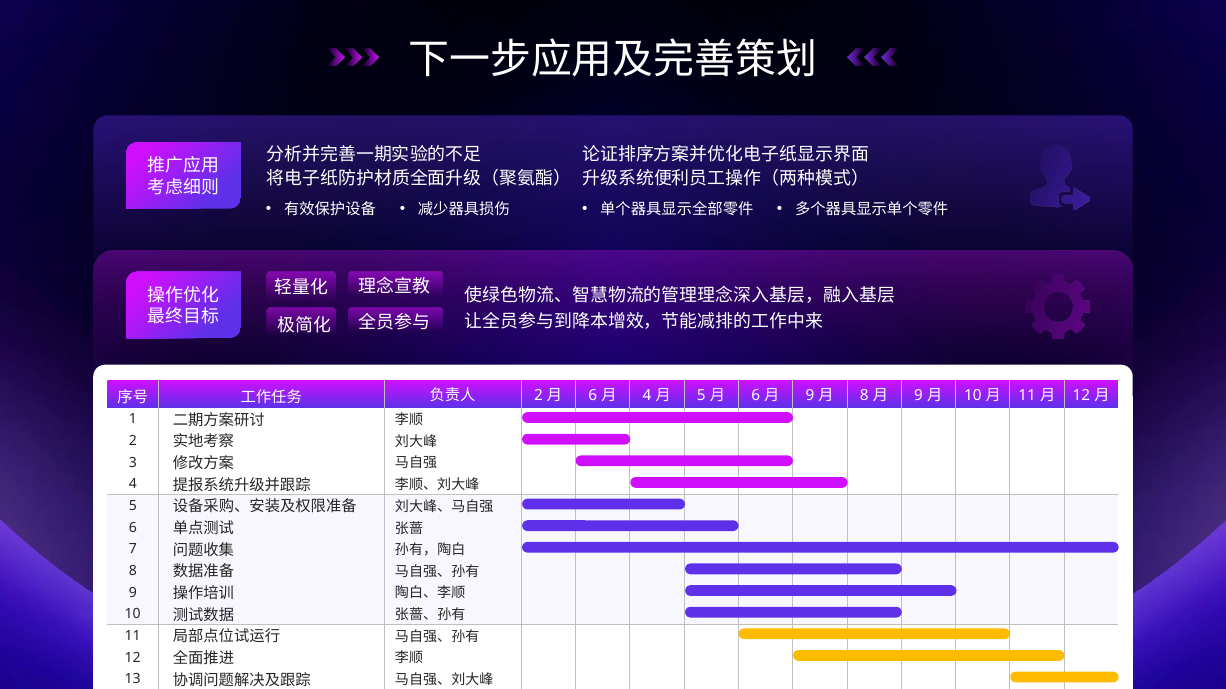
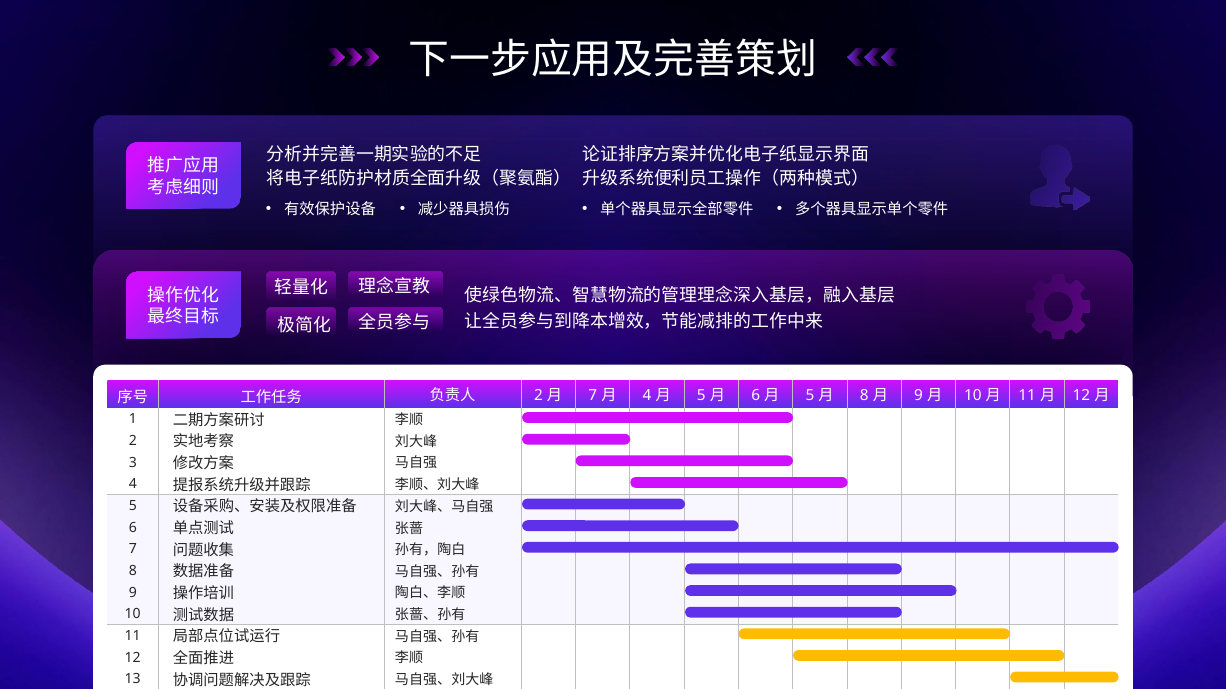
6: 6 -> 7 (593, 396)
9: 9 -> 5 (810, 396)
